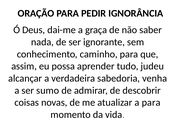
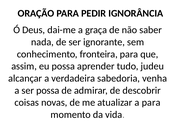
caminho: caminho -> fronteira (99, 54)
ser sumo: sumo -> possa (48, 90)
